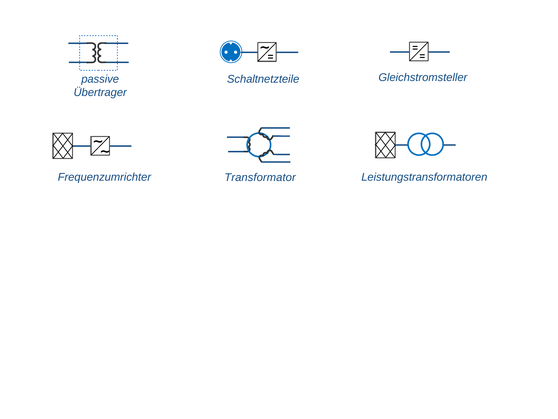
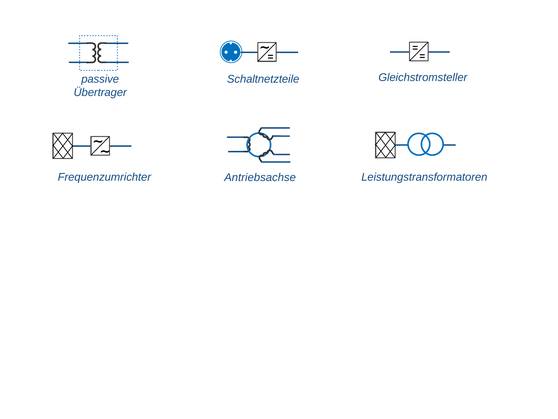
Transformator: Transformator -> Antriebsachse (260, 177)
